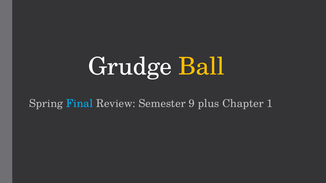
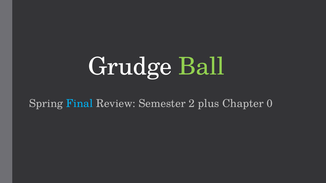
Ball colour: yellow -> light green (201, 67)
9: 9 -> 2 (192, 104)
1: 1 -> 0 (270, 104)
